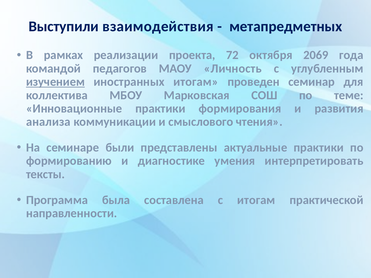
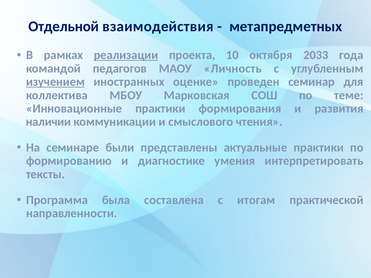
Выступили: Выступили -> Отдельной (64, 27)
реализации underline: none -> present (126, 55)
72: 72 -> 10 (232, 55)
2069: 2069 -> 2033 (316, 55)
иностранных итогам: итогам -> оценке (196, 82)
анализа: анализа -> наличии (48, 122)
